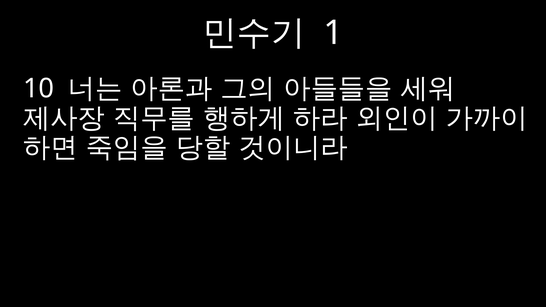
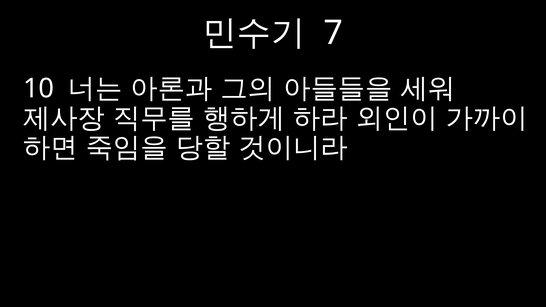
1: 1 -> 7 (333, 33)
